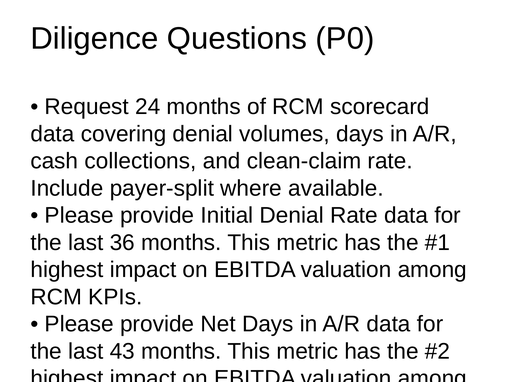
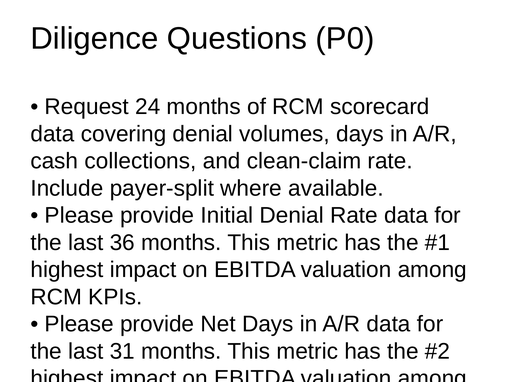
43: 43 -> 31 (122, 351)
